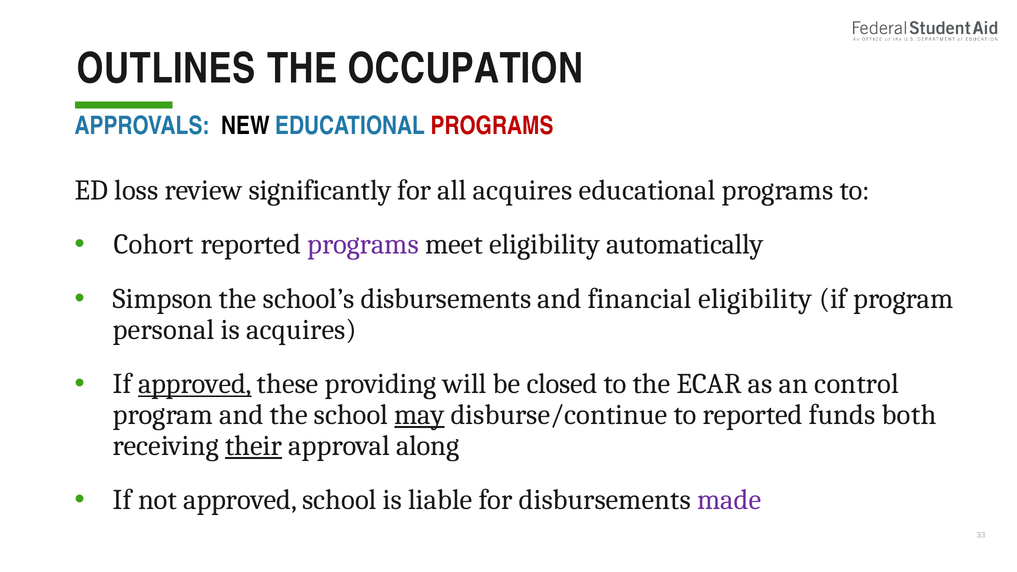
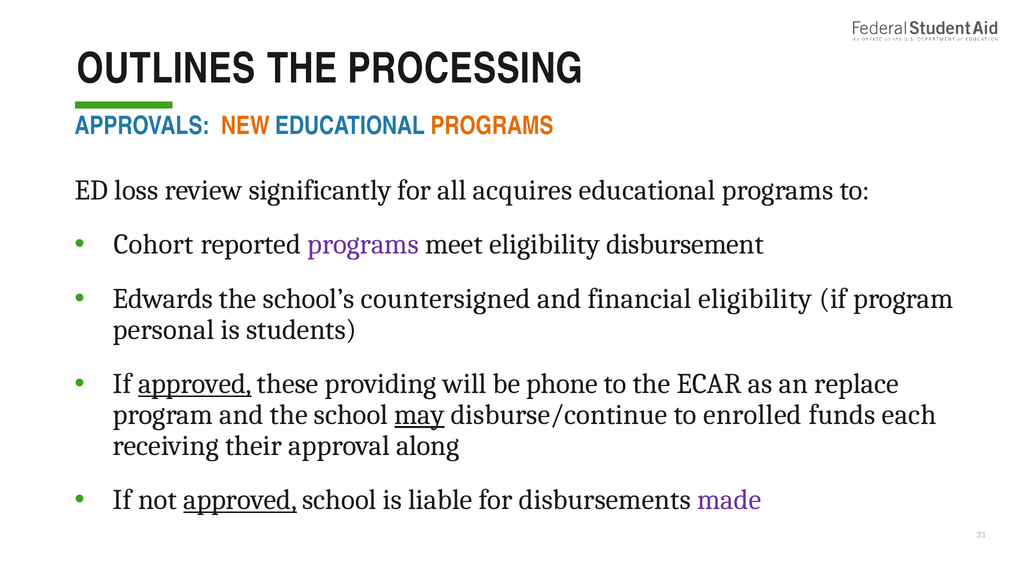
OCCUPATION: OCCUPATION -> PROCESSING (465, 69)
NEW colour: black -> orange (245, 126)
PROGRAMS colour: red -> orange (492, 126)
automatically: automatically -> disbursement (685, 245)
Simpson: Simpson -> Edwards (163, 299)
school’s disbursements: disbursements -> countersigned (446, 299)
is acquires: acquires -> students (301, 330)
closed: closed -> phone (562, 384)
control: control -> replace (857, 384)
to reported: reported -> enrolled (752, 415)
both: both -> each (909, 415)
their underline: present -> none (254, 446)
approved underline: none -> present (240, 500)
